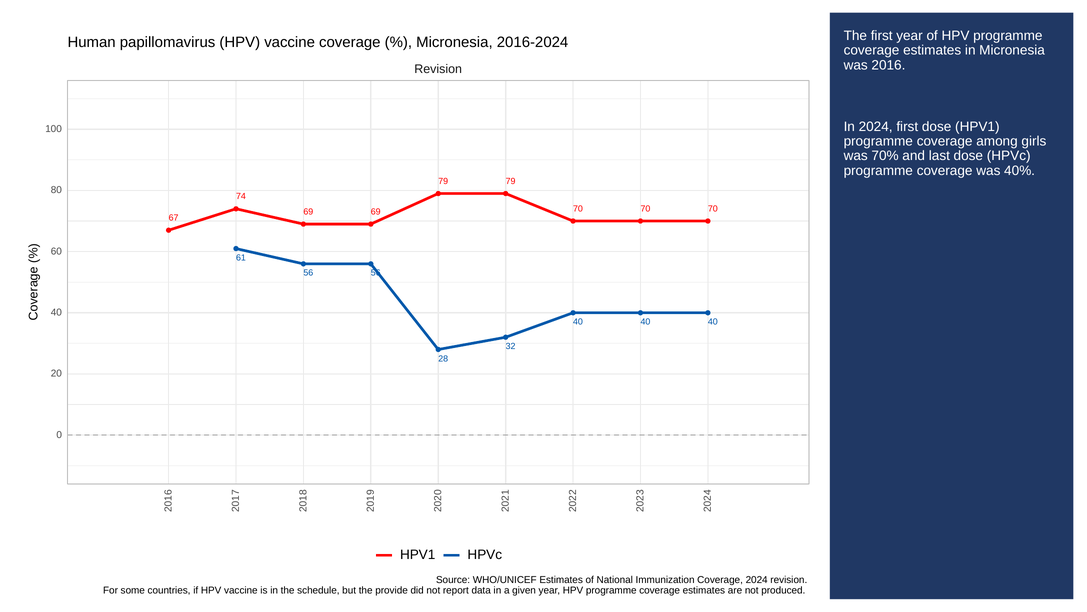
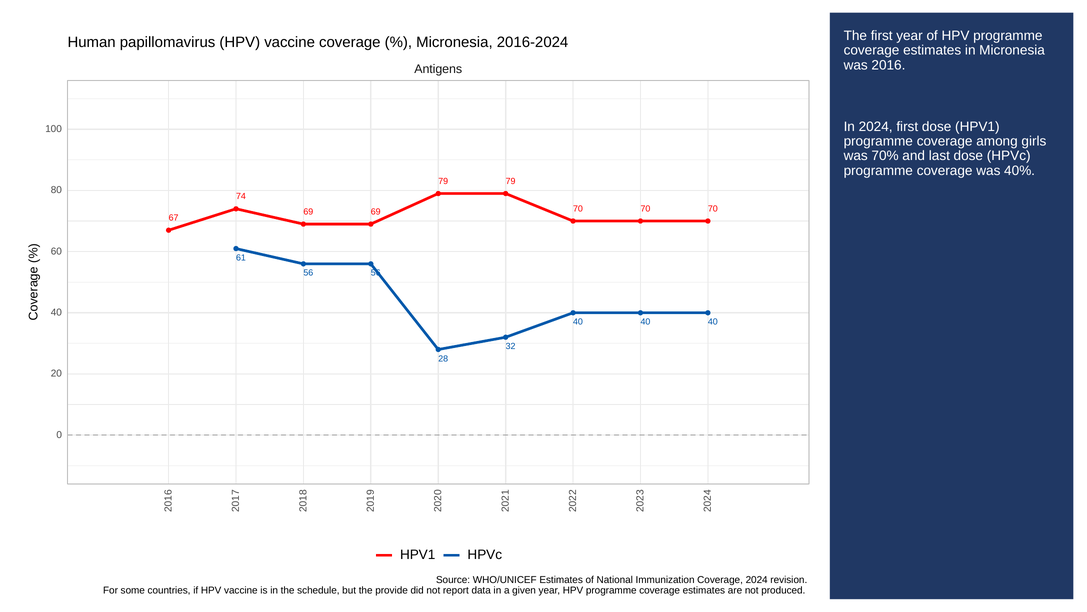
Revision: Revision -> Antigens (438, 69)
